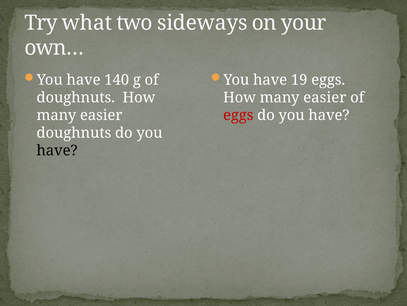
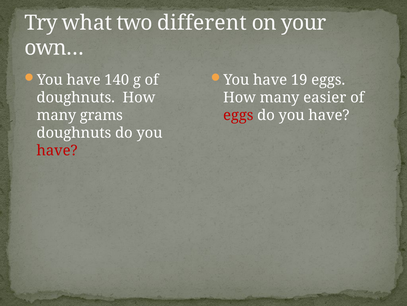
sideways: sideways -> different (202, 23)
easier: easier -> grams (101, 115)
have colour: black -> red (57, 150)
